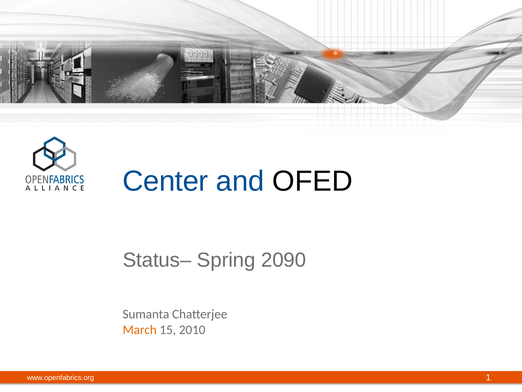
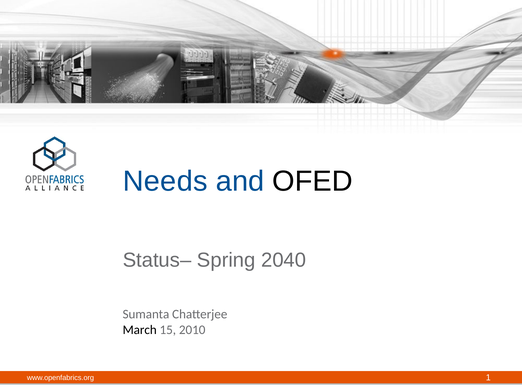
Center: Center -> Needs (165, 181)
2090: 2090 -> 2040 (284, 260)
March colour: orange -> black (140, 329)
